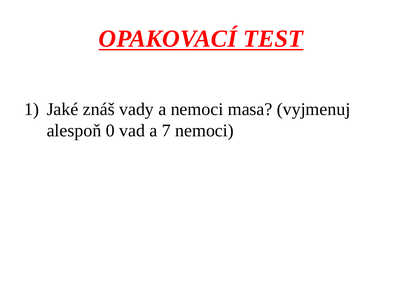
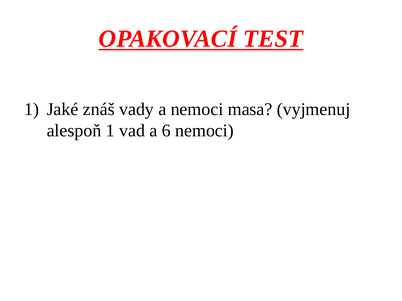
alespoň 0: 0 -> 1 (110, 131)
7: 7 -> 6 (166, 131)
